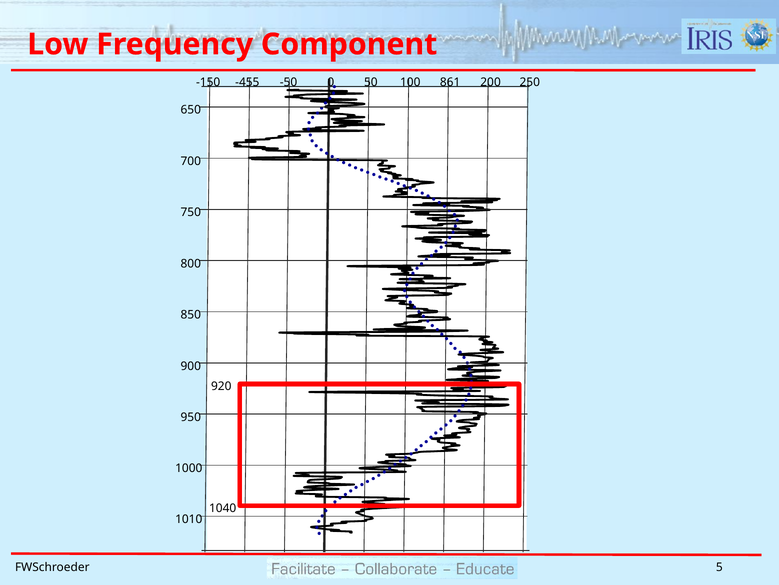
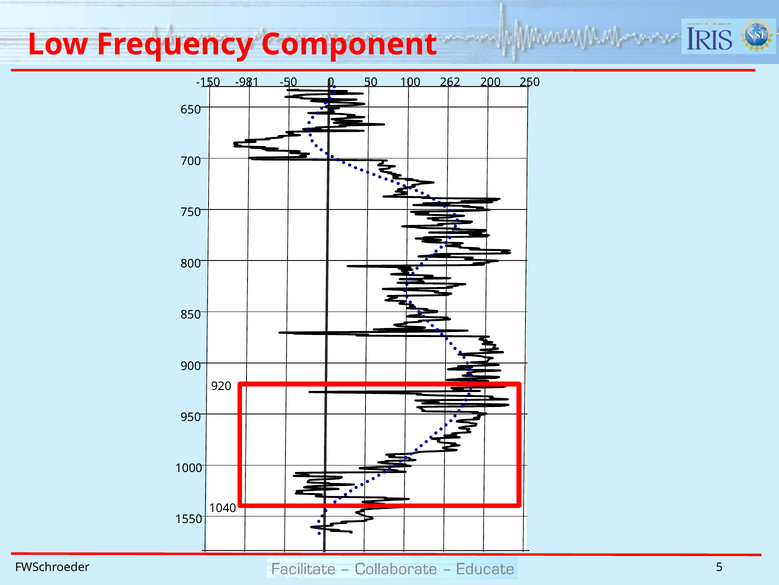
-455: -455 -> -981 (247, 82)
861: 861 -> 262 (450, 82)
1010: 1010 -> 1550 (189, 519)
